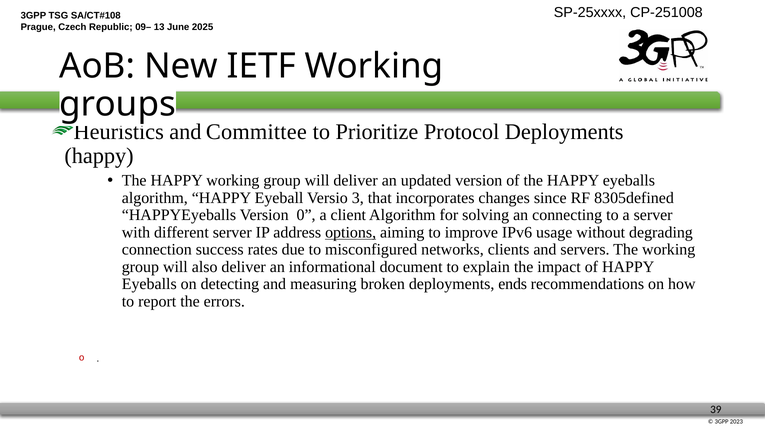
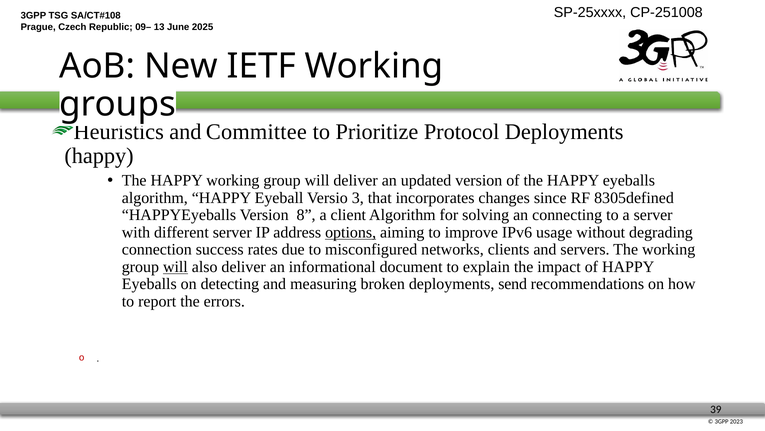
0: 0 -> 8 (306, 215)
will underline: none -> present (175, 266)
ends: ends -> send (513, 284)
